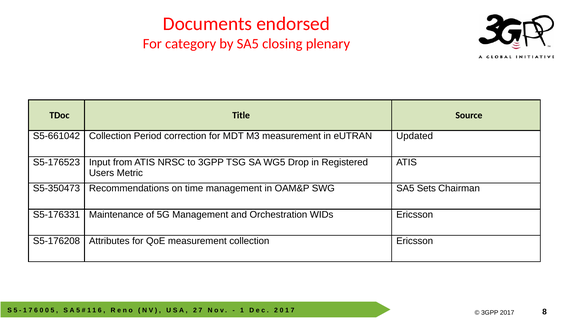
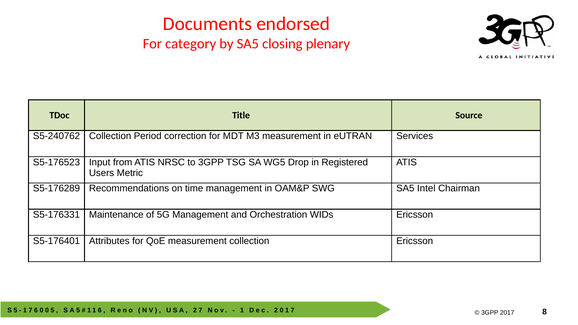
S5-661042: S5-661042 -> S5-240762 (56, 136)
Updated: Updated -> Services (415, 136)
S5-350473: S5-350473 -> S5-176289 (56, 188)
Sets: Sets -> Intel (426, 188)
S5-176208: S5-176208 -> S5-176401 (56, 241)
